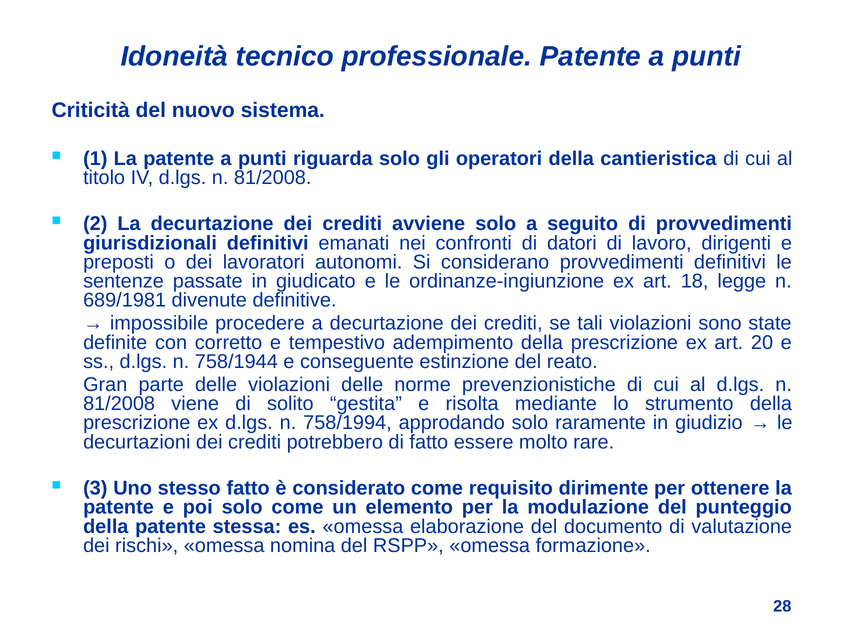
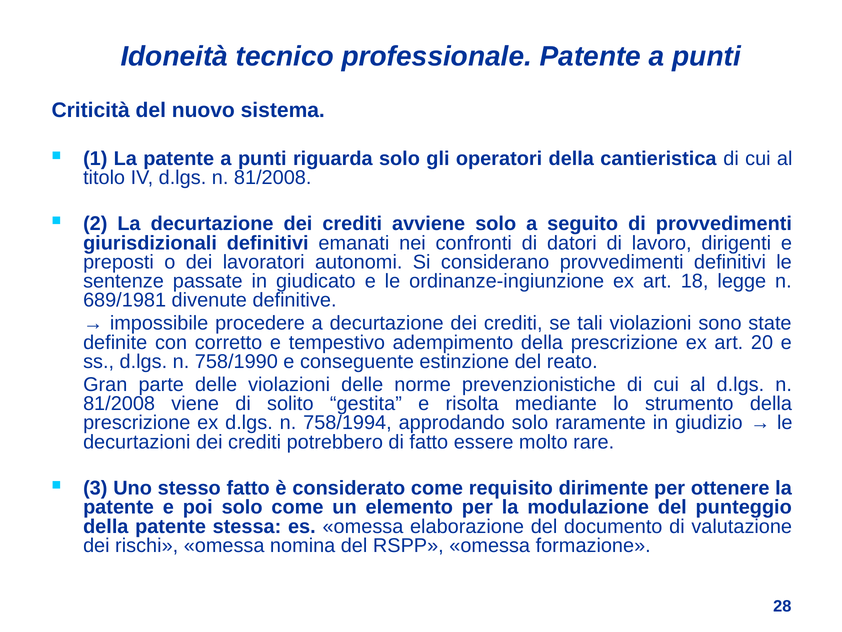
758/1944: 758/1944 -> 758/1990 (236, 361)
